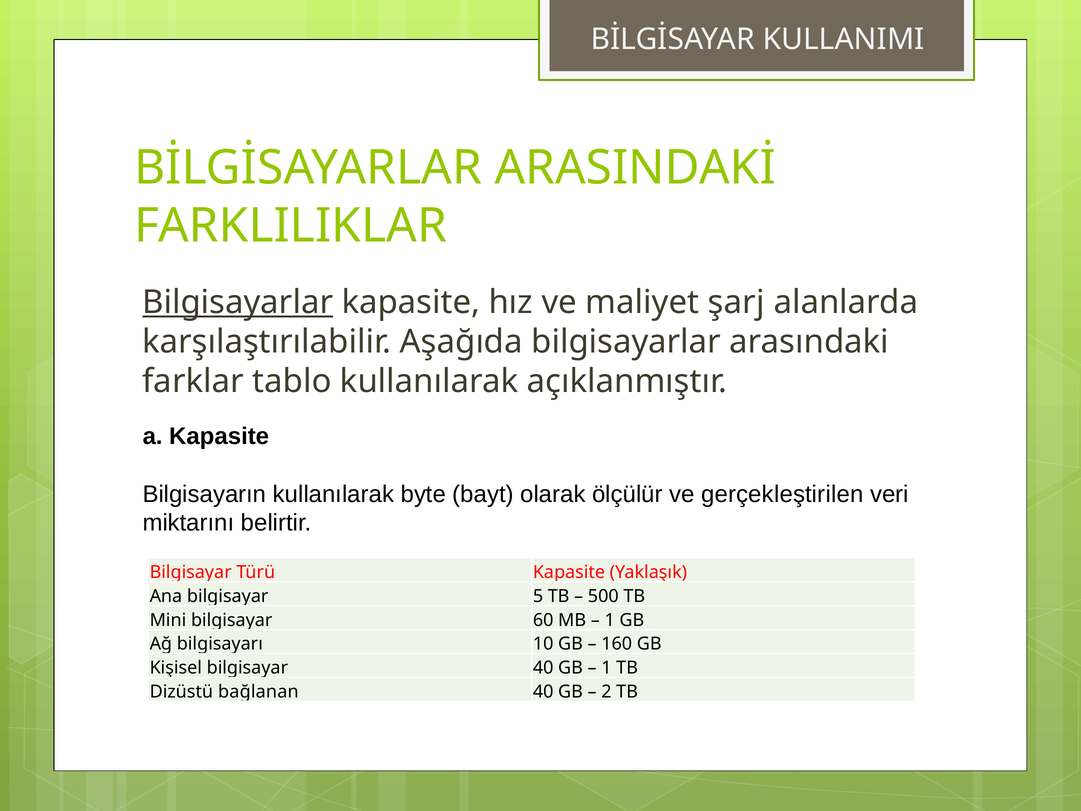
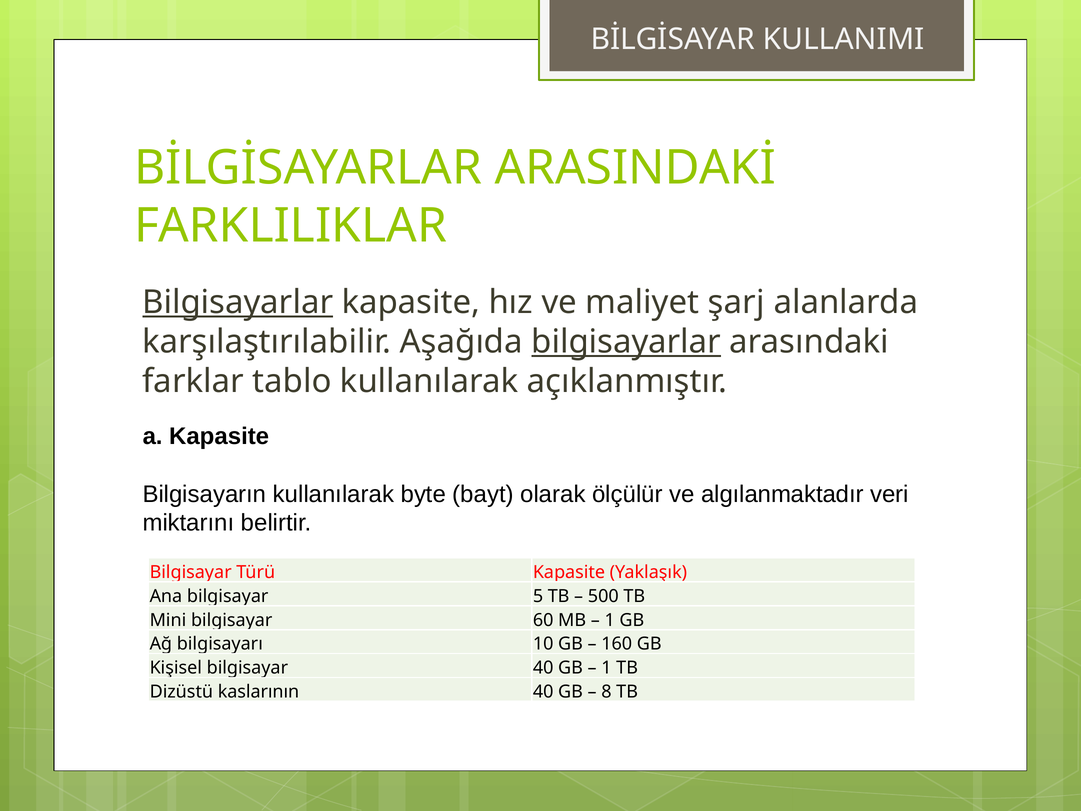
bilgisayarlar underline: none -> present (626, 342)
gerçekleştirilen: gerçekleştirilen -> algılanmaktadır (782, 494)
bağlanan: bağlanan -> kaslarının (259, 692)
2: 2 -> 8 (606, 692)
